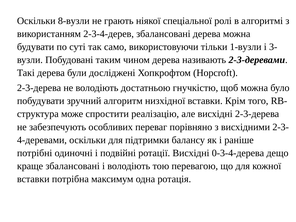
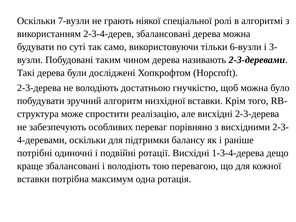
8-вузли: 8-вузли -> 7-вузли (74, 21)
1-вузли: 1-вузли -> 6-вузли (246, 47)
0-3-4-дерева: 0-3-4-дерева -> 1-3-4-дерева (238, 153)
